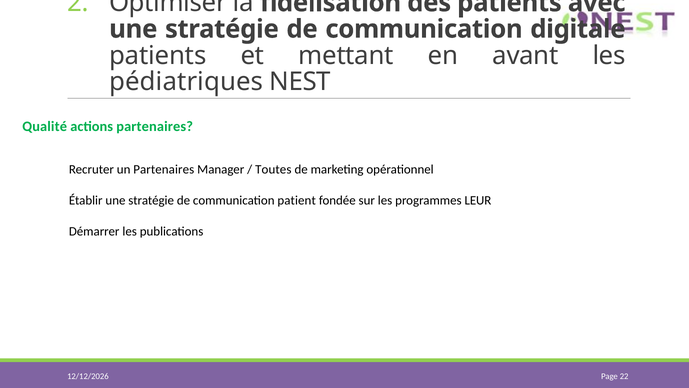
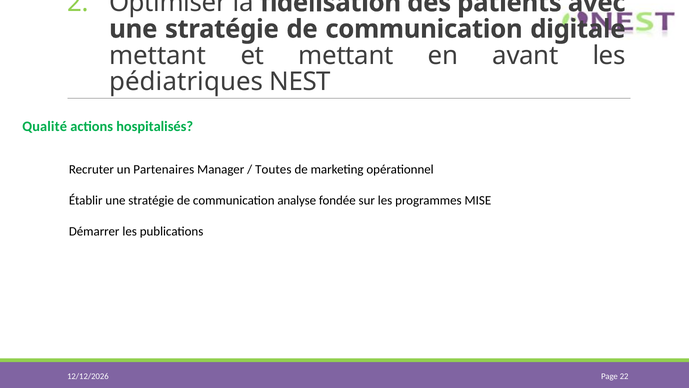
patients: patients -> mettant (158, 55)
actions partenaires: partenaires -> hospitalisés (155, 126)
patient: patient -> analyse (297, 200)
LEUR: LEUR -> MISE (478, 200)
